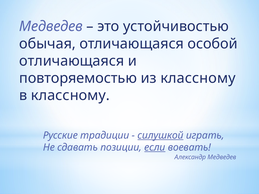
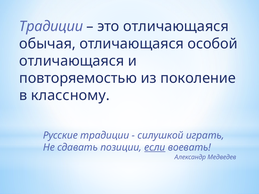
Медведев: Медведев -> Традиции (51, 26)
это устойчивостью: устойчивостью -> отличающаяся (176, 26)
из классному: классному -> поколение (198, 78)
силушкой underline: present -> none (160, 135)
